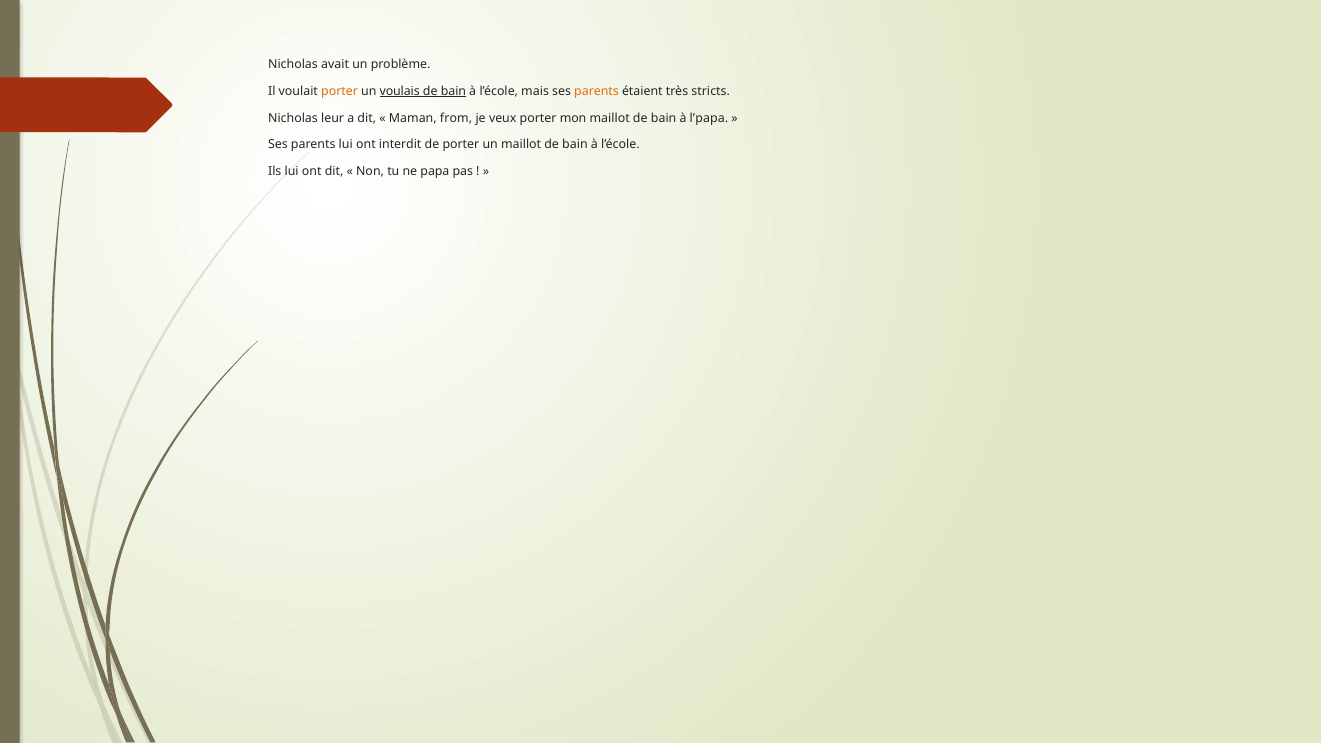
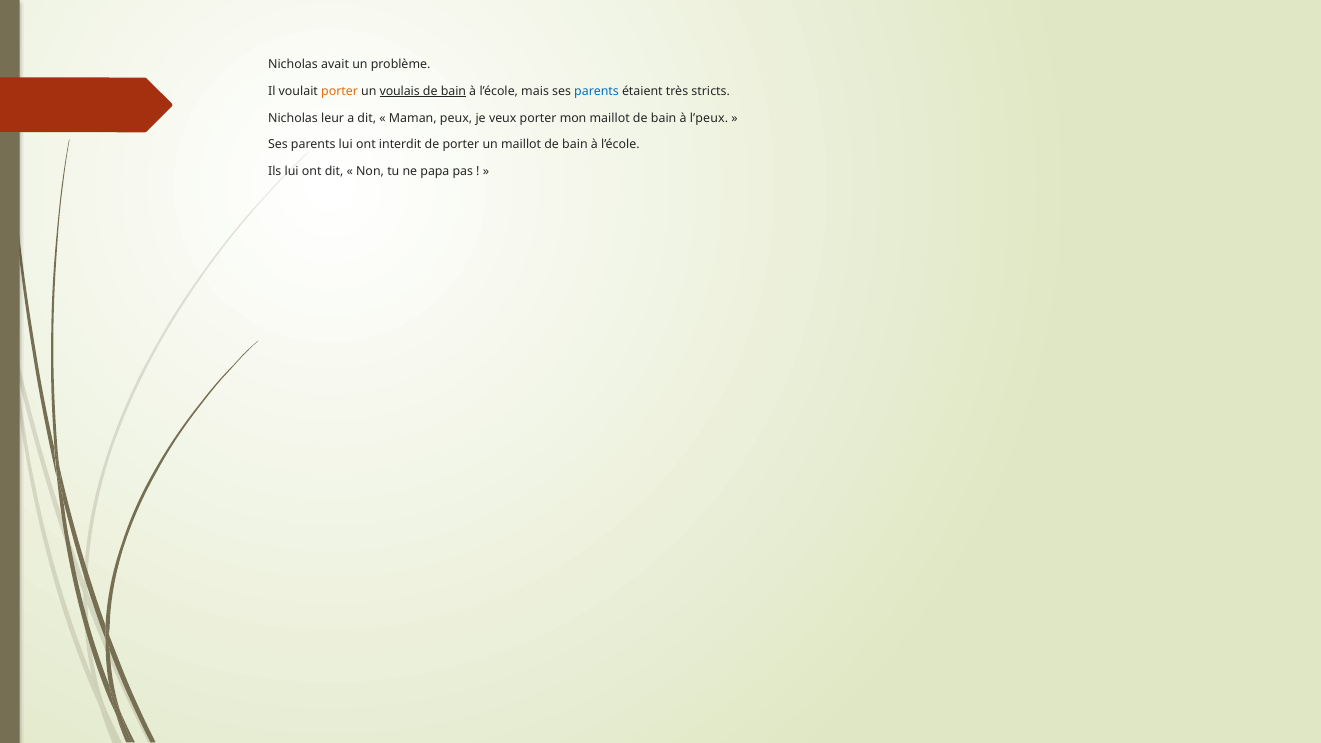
parents colour: orange -> blue (597, 91)
from: from -> peux (456, 118)
l’papa: l’papa -> l’peux (709, 118)
